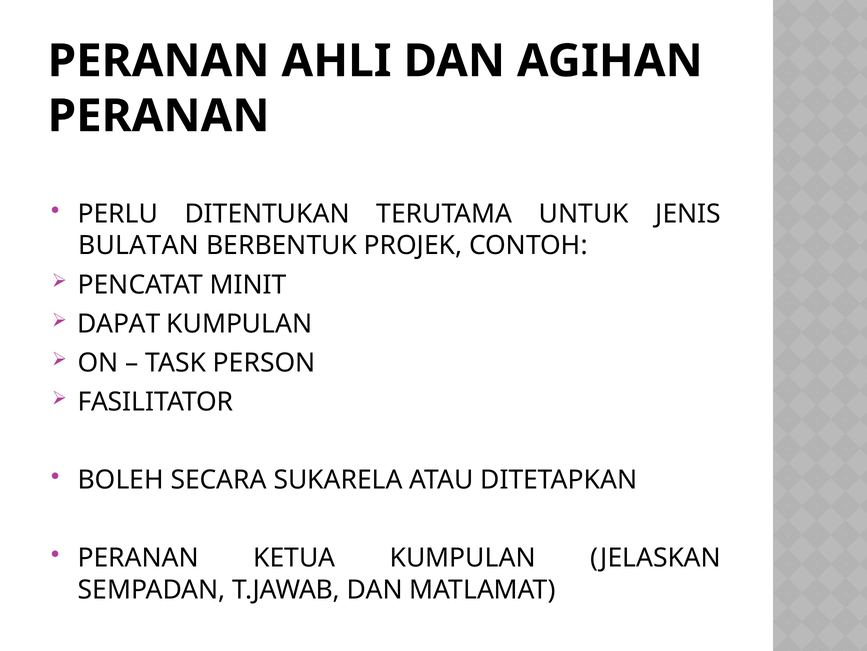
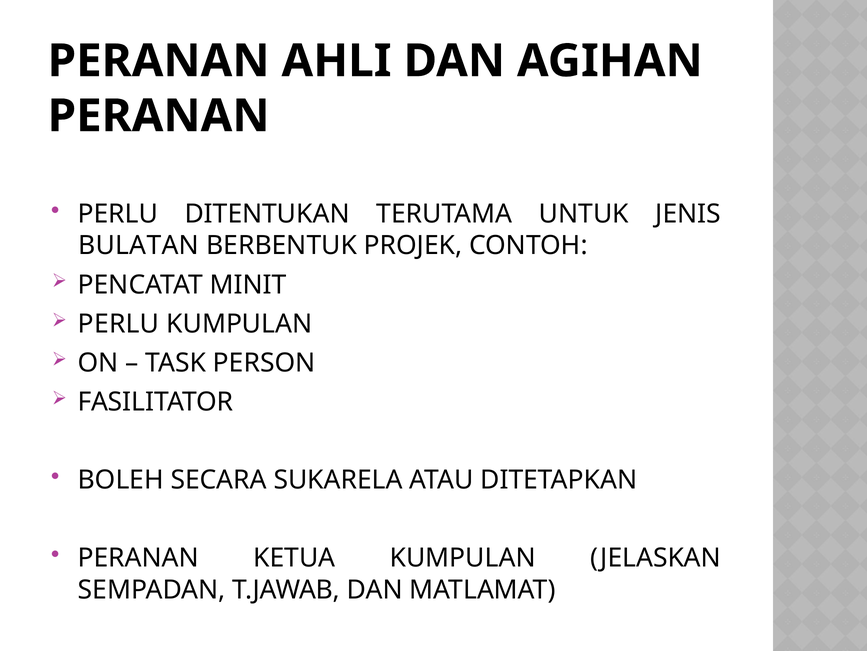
DAPAT: DAPAT -> PERLU (119, 323)
